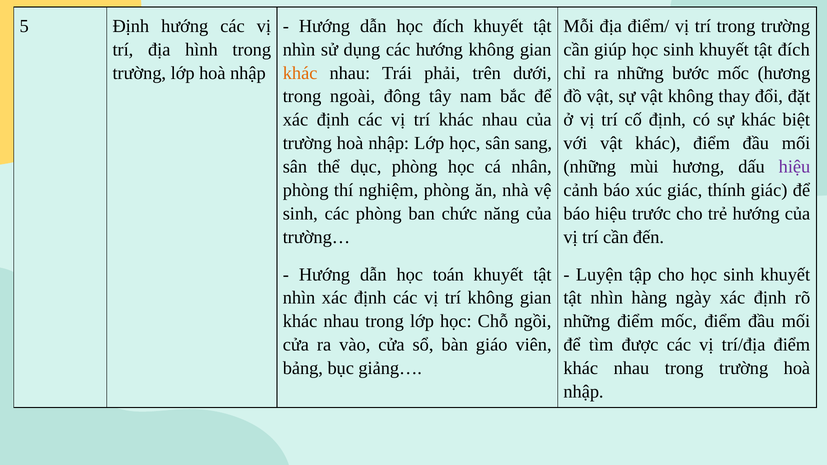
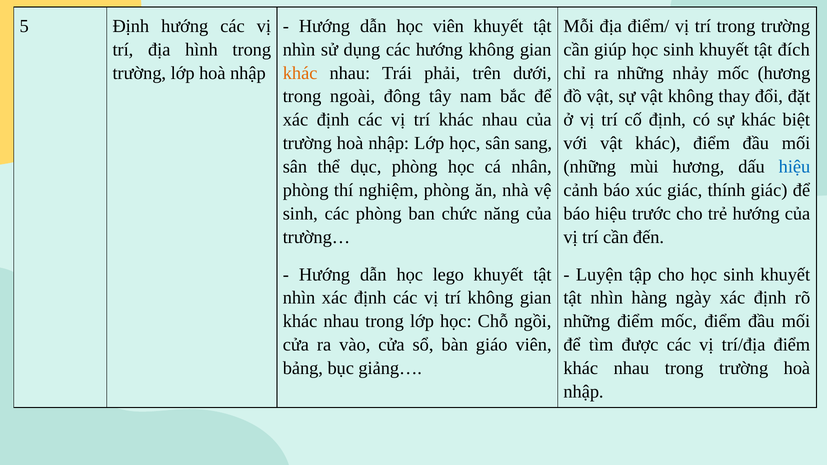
học đích: đích -> viên (448, 26)
bước: bước -> nhảy (691, 73)
hiệu colour: purple -> blue (794, 167)
toán: toán -> lego (448, 275)
